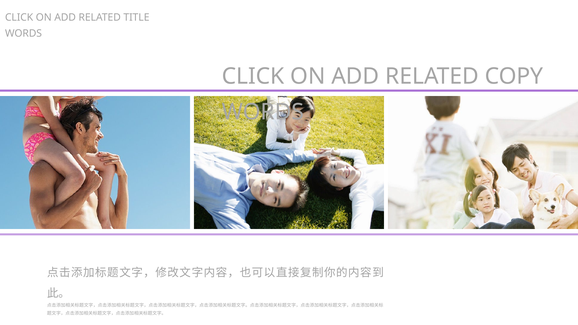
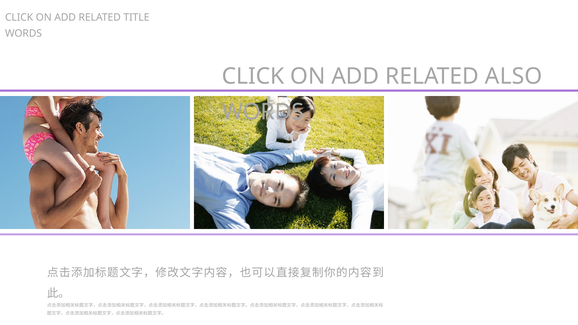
COPY: COPY -> ALSO (514, 76)
